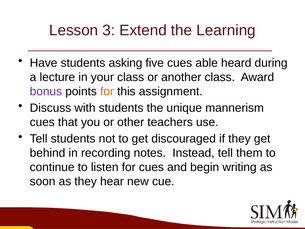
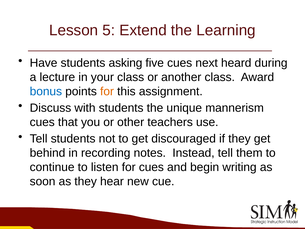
3: 3 -> 5 (109, 30)
able: able -> next (207, 63)
bonus colour: purple -> blue (46, 91)
